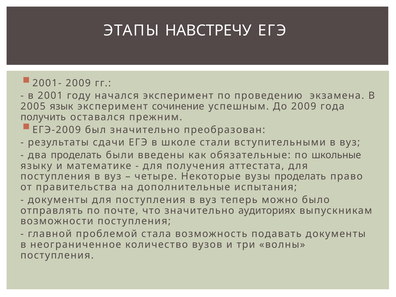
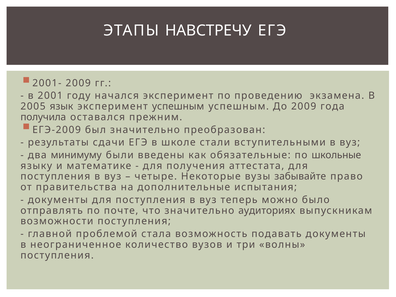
эксперимент сочинение: сочинение -> успешным (178, 106)
получить: получить -> получила (43, 117)
два проделать: проделать -> минимуму (76, 155)
вузы проделать: проделать -> забывайте (300, 176)
